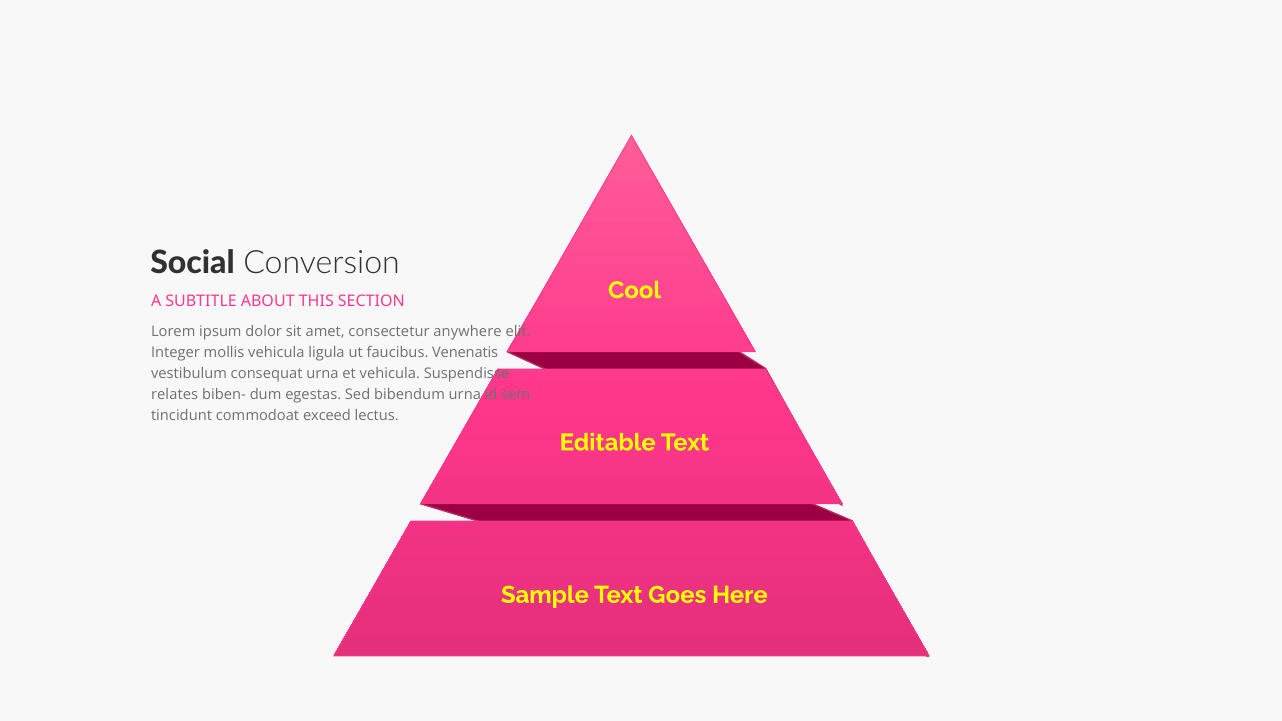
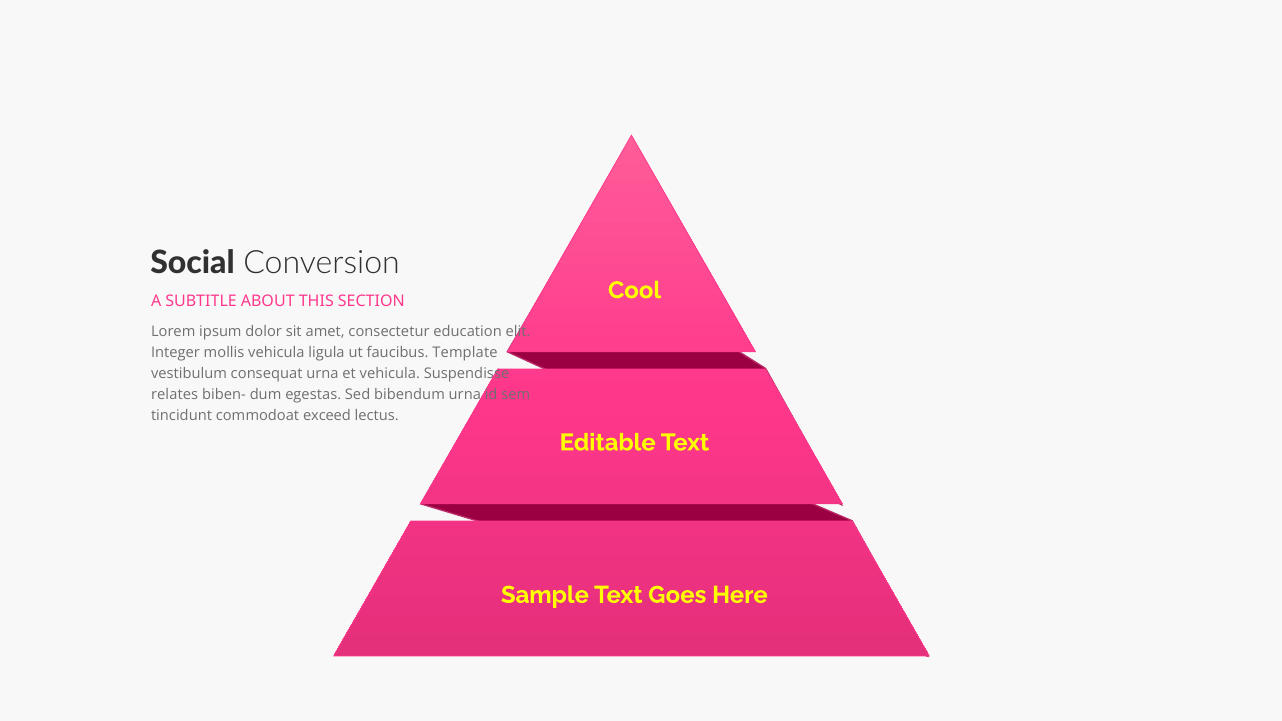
anywhere: anywhere -> education (468, 331)
Venenatis: Venenatis -> Template (465, 353)
